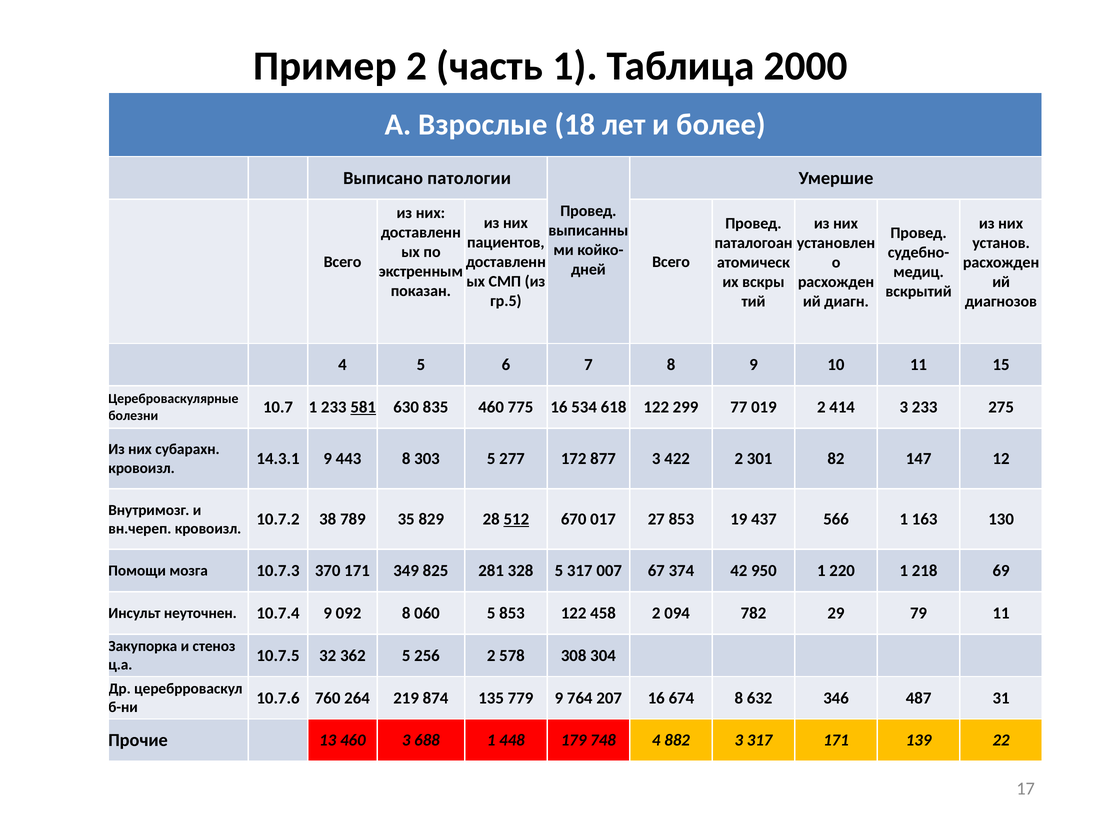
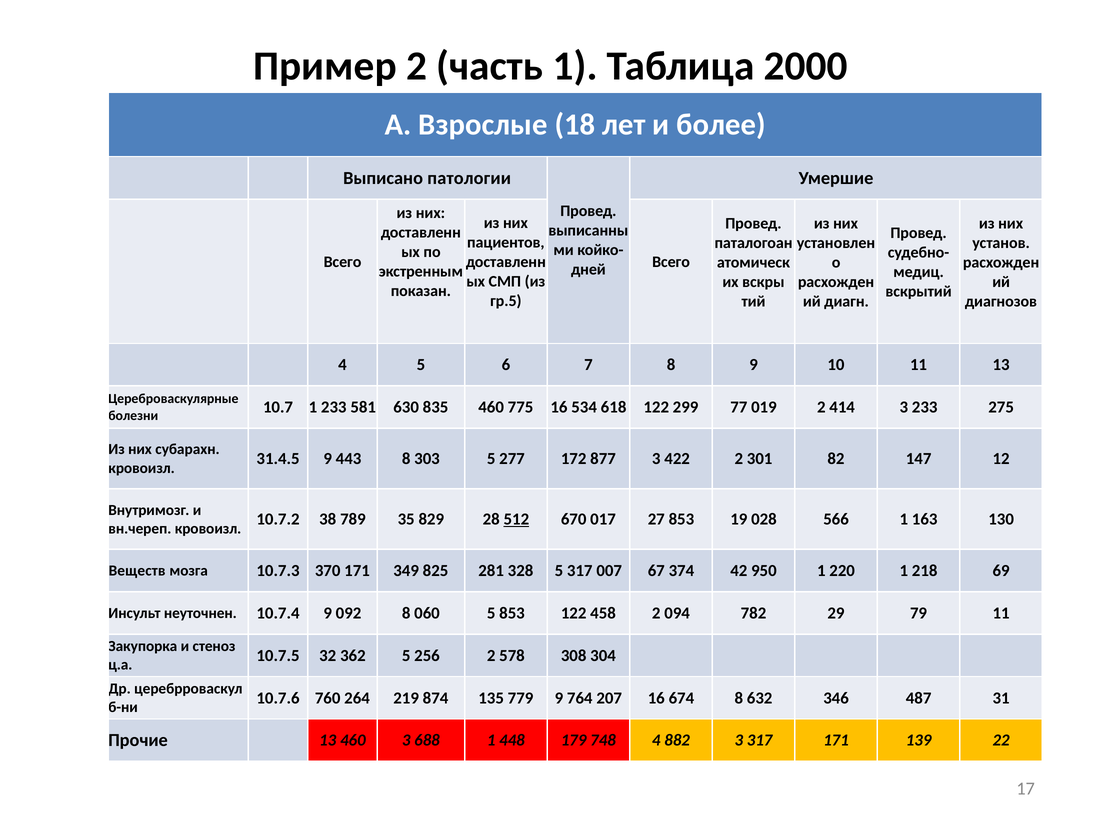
11 15: 15 -> 13 (1001, 365)
581 underline: present -> none (363, 407)
14.3.1: 14.3.1 -> 31.4.5 (278, 459)
437: 437 -> 028 (764, 519)
Помощи: Помощи -> Веществ (137, 571)
